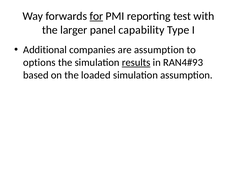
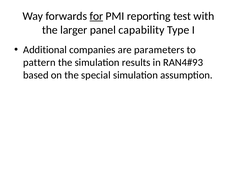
are assumption: assumption -> parameters (159, 50)
options: options -> pattern (39, 62)
results underline: present -> none (136, 62)
loaded: loaded -> special (96, 75)
